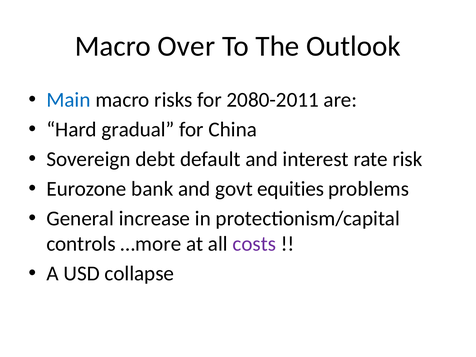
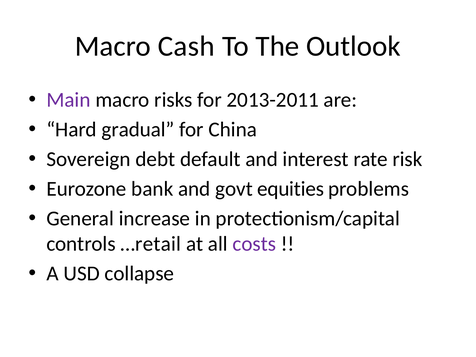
Over: Over -> Cash (186, 46)
Main colour: blue -> purple (68, 100)
2080-2011: 2080-2011 -> 2013-2011 (273, 100)
…more: …more -> …retail (151, 244)
